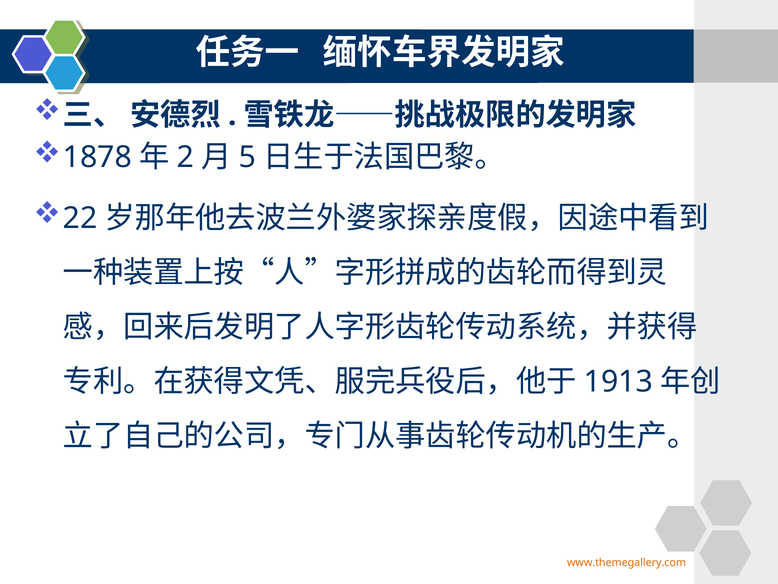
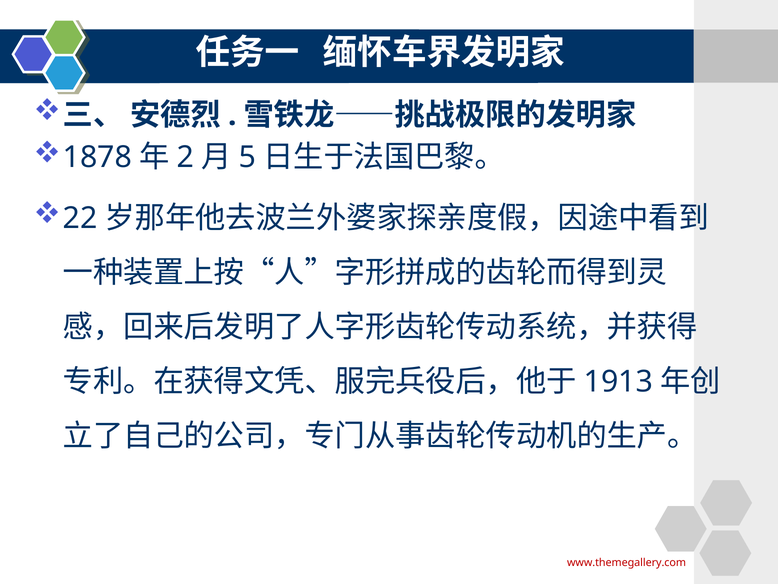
www.themegallery.com colour: orange -> red (627, 562)
